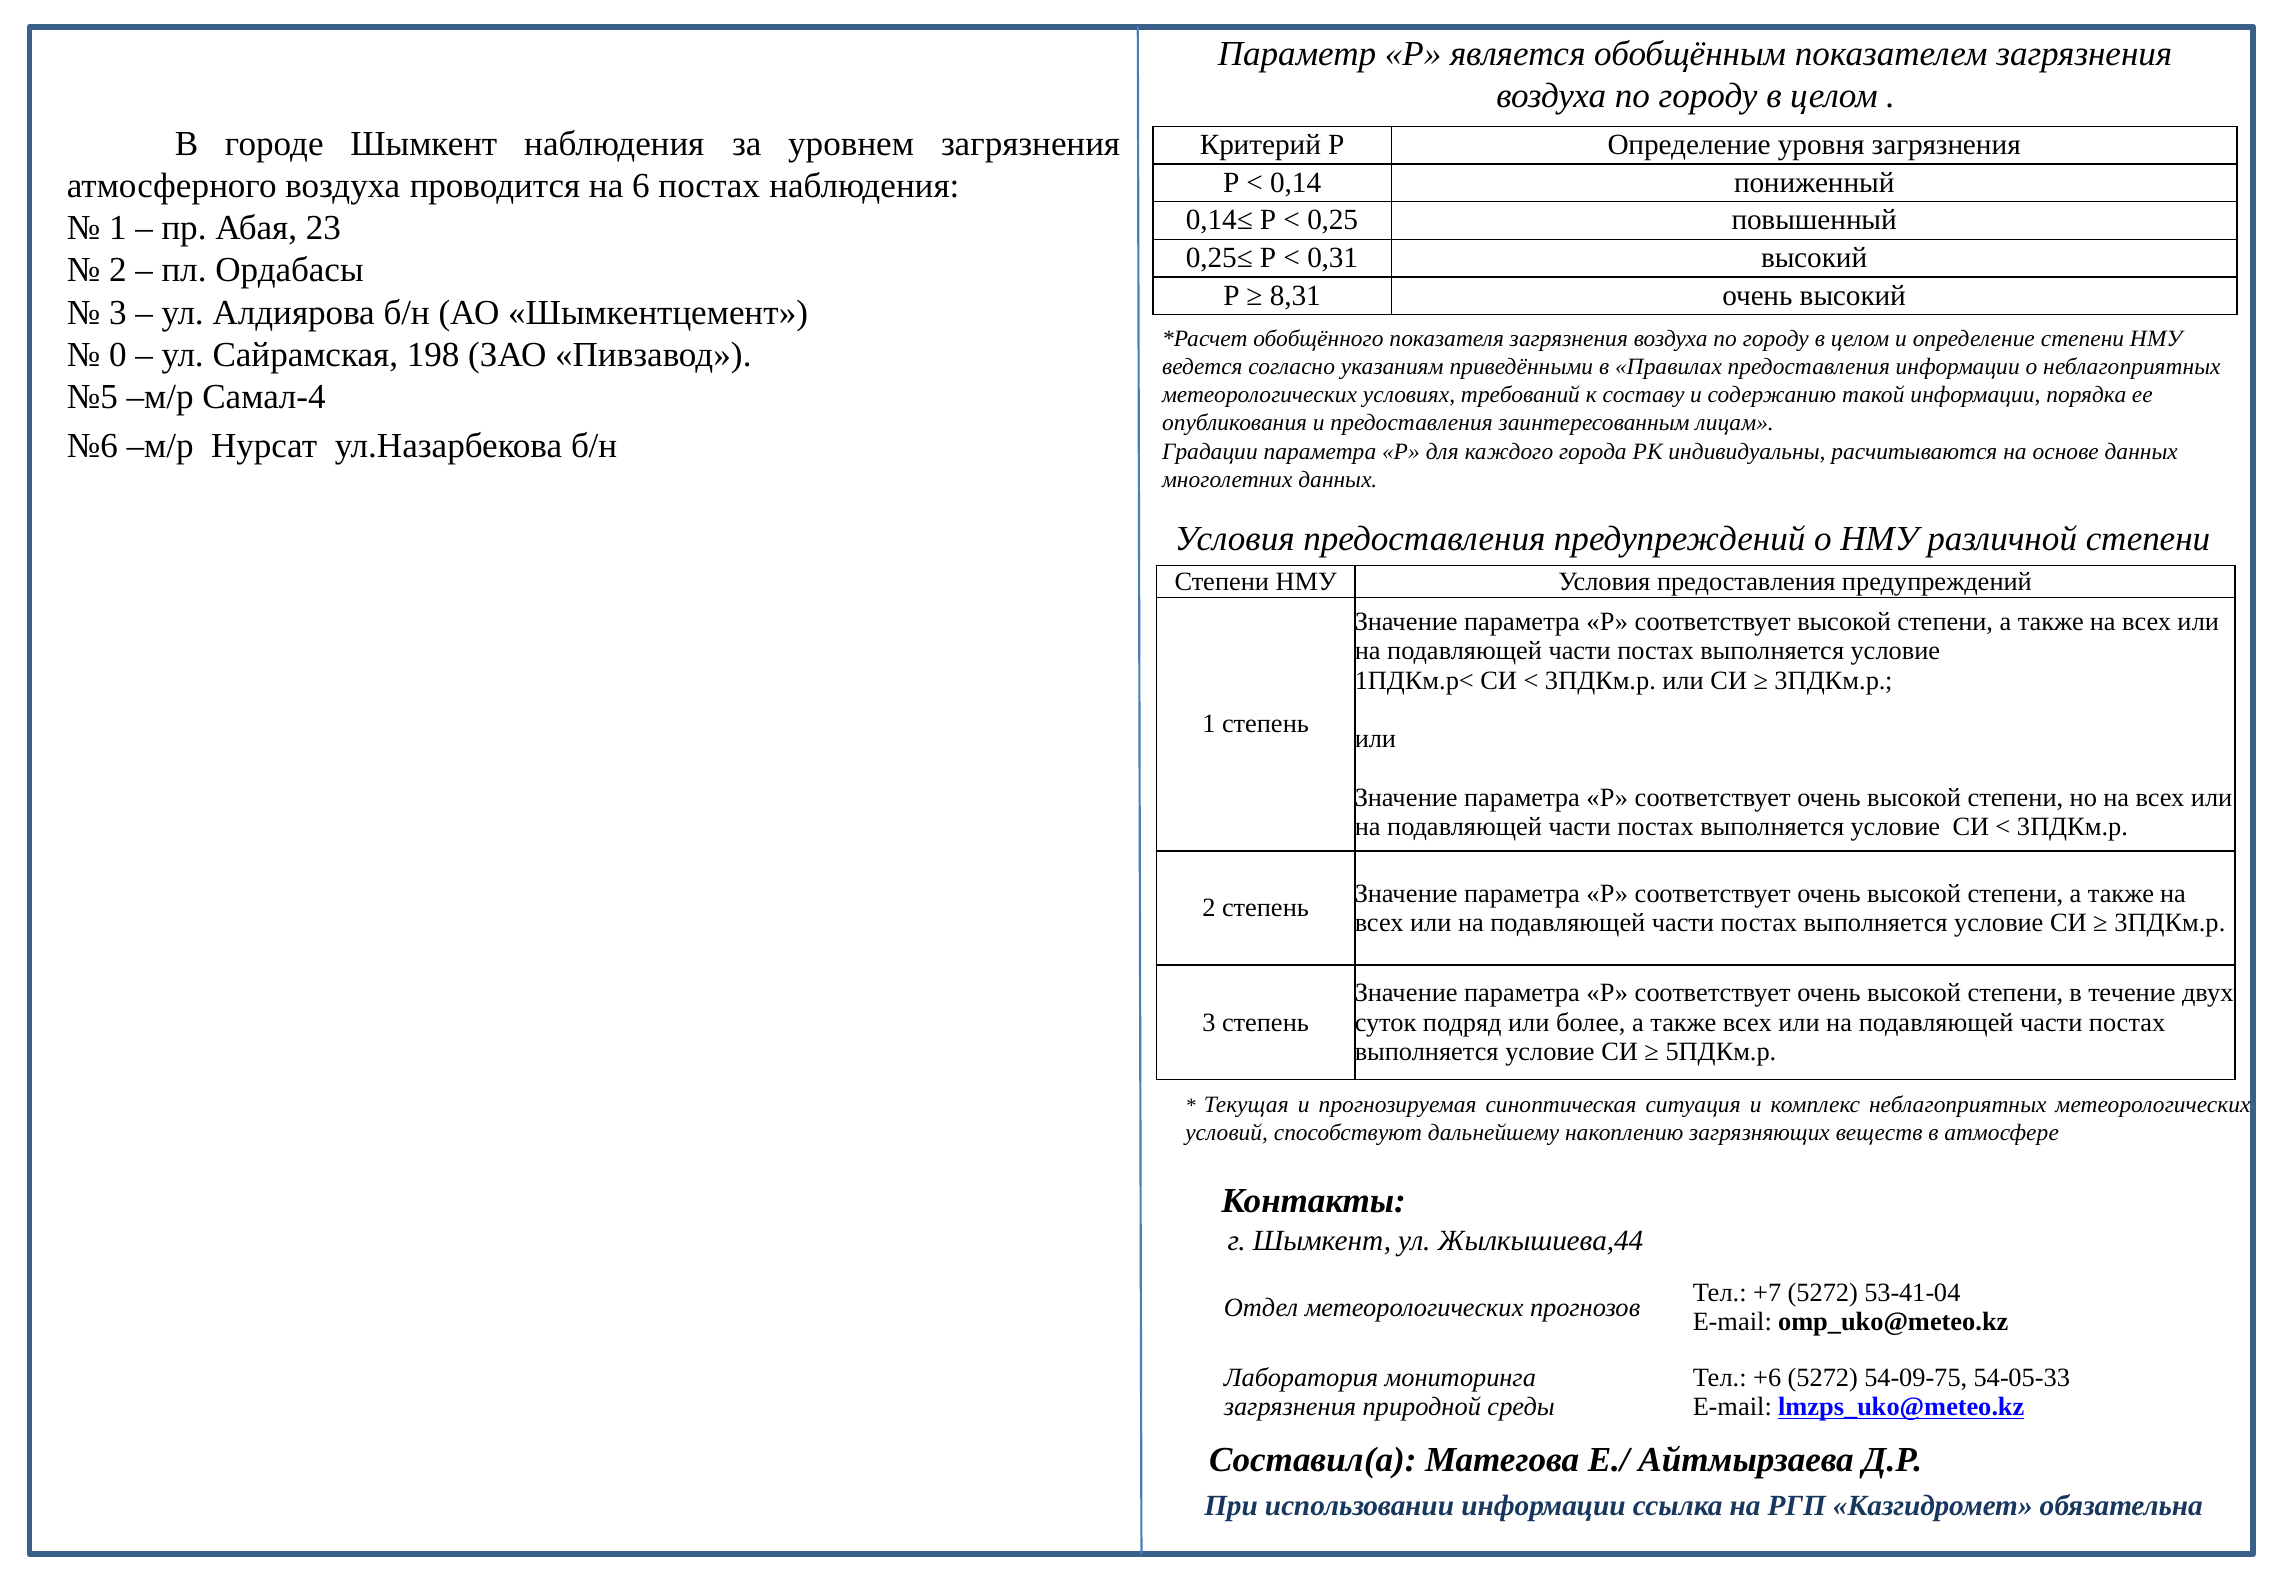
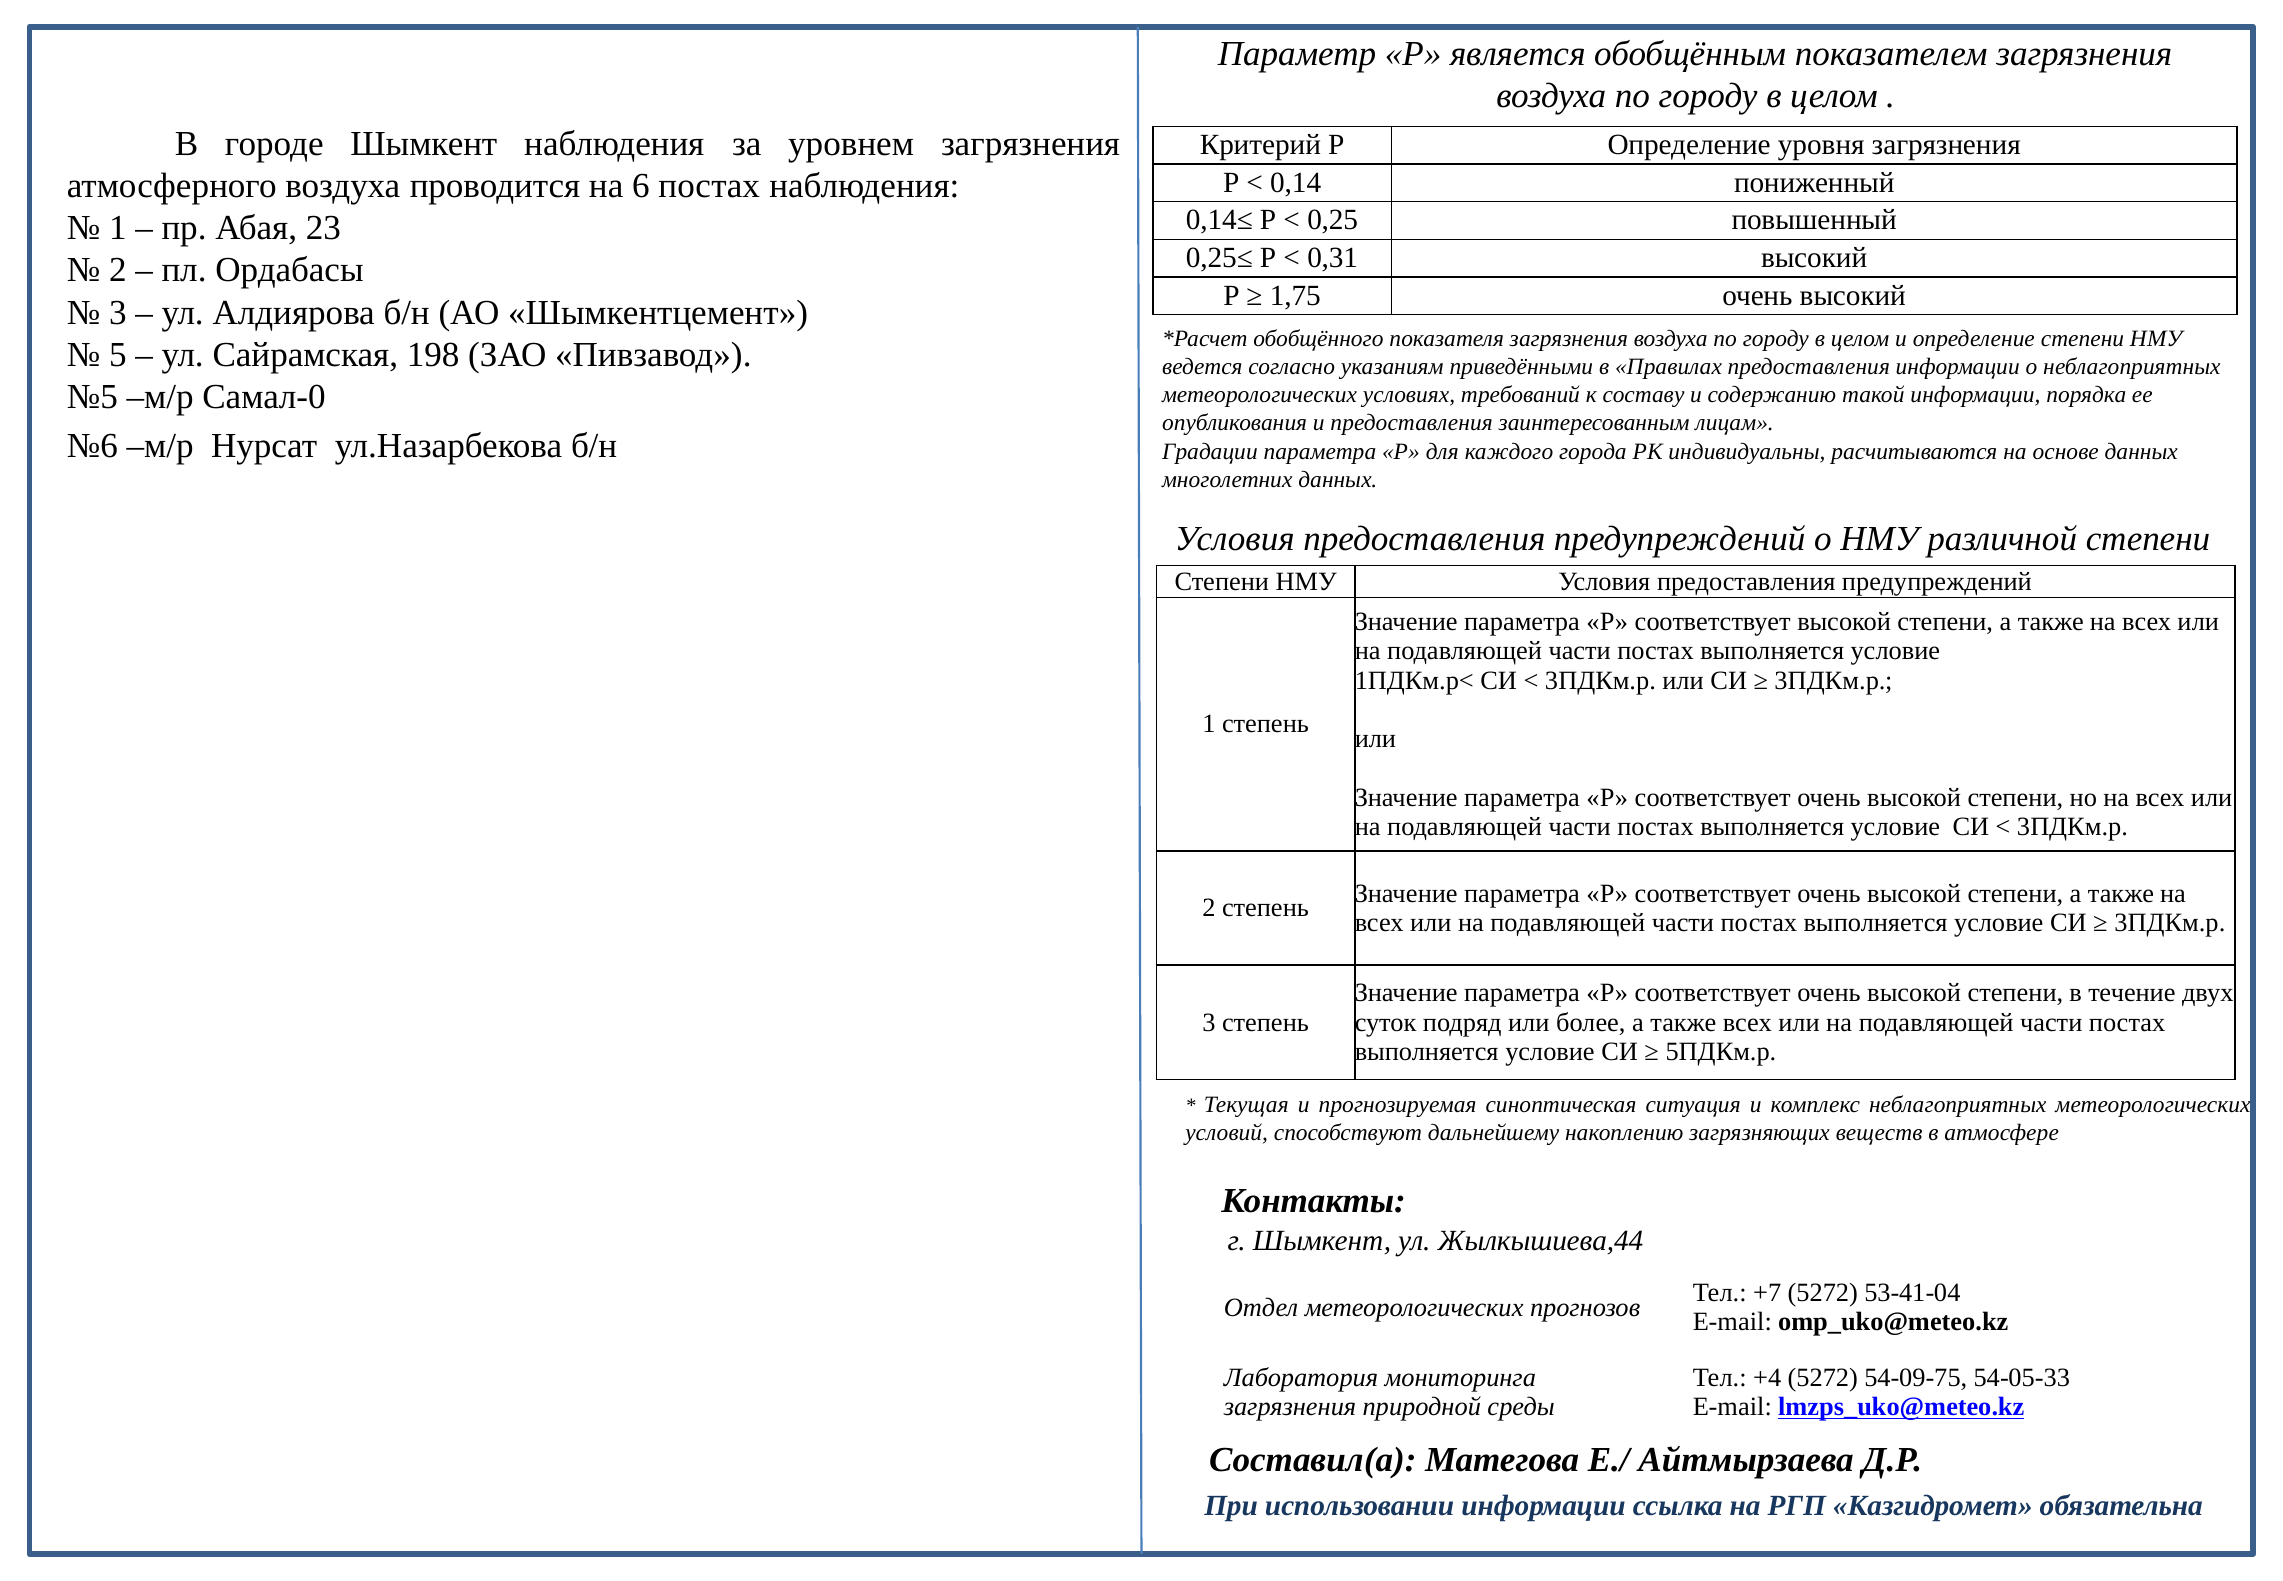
8,31: 8,31 -> 1,75 (1295, 296)
0: 0 -> 5 (118, 354)
Самал-4: Самал-4 -> Самал-0 (264, 397)
+6: +6 -> +4 (1767, 1377)
